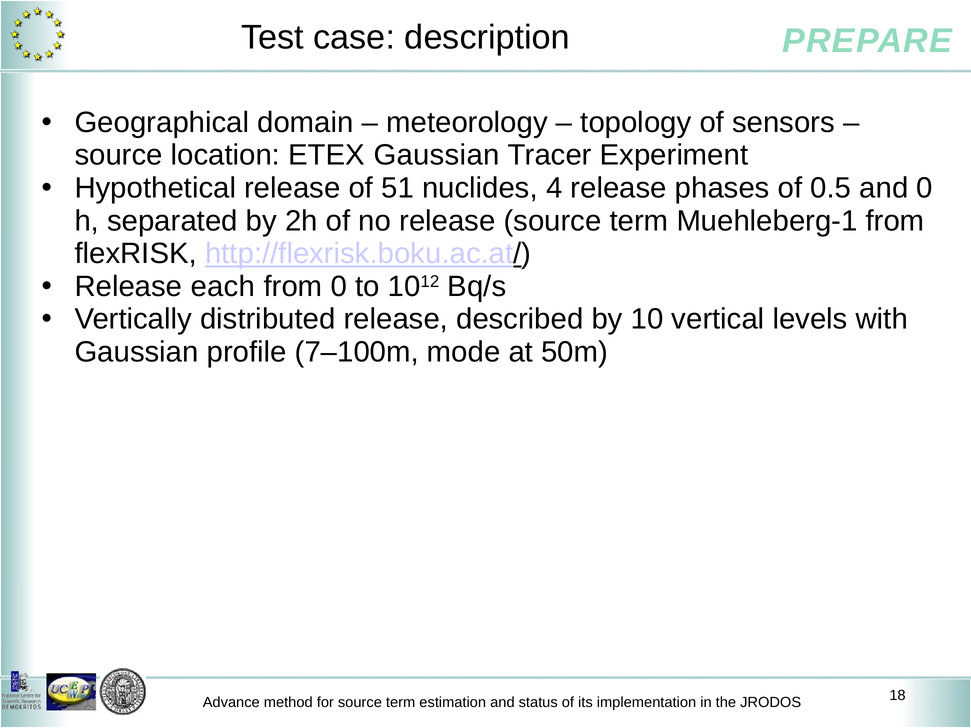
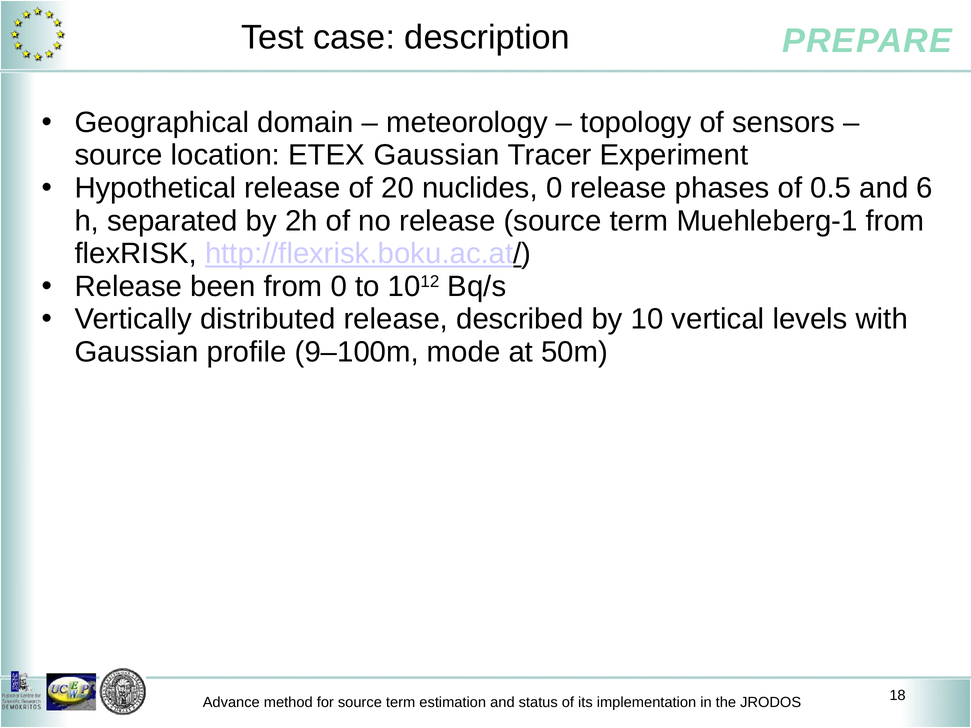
51: 51 -> 20 (398, 188)
nuclides 4: 4 -> 0 (554, 188)
and 0: 0 -> 6 (925, 188)
each: each -> been (223, 286)
7–100m: 7–100m -> 9–100m (357, 352)
